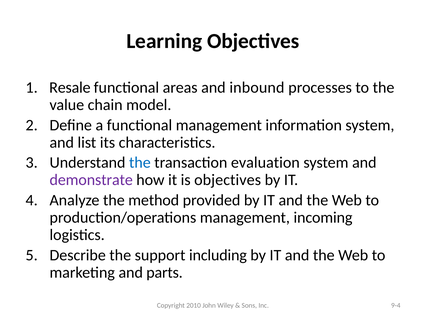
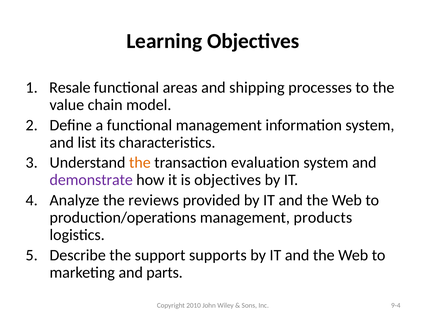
inbound: inbound -> shipping (257, 87)
the colour: blue -> orange (140, 162)
method: method -> reviews (154, 200)
incoming: incoming -> products (323, 217)
including: including -> supports (218, 255)
